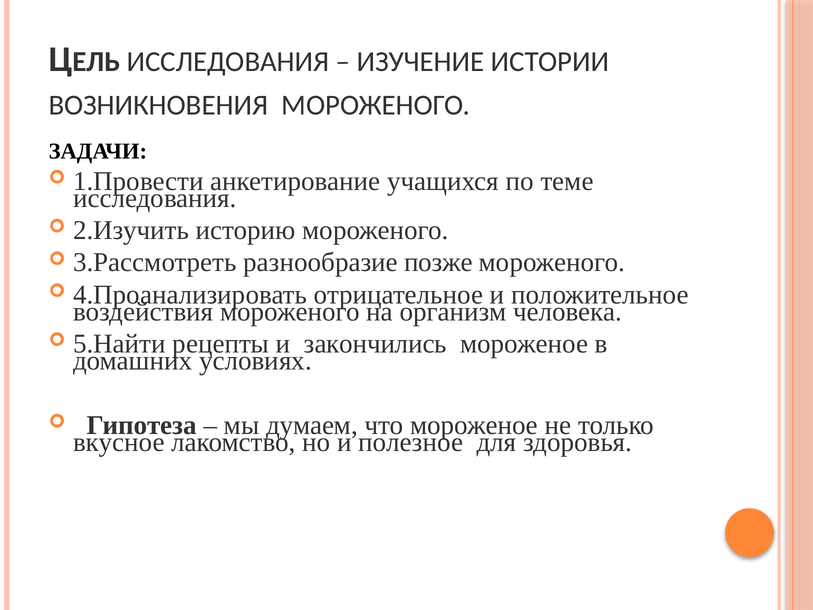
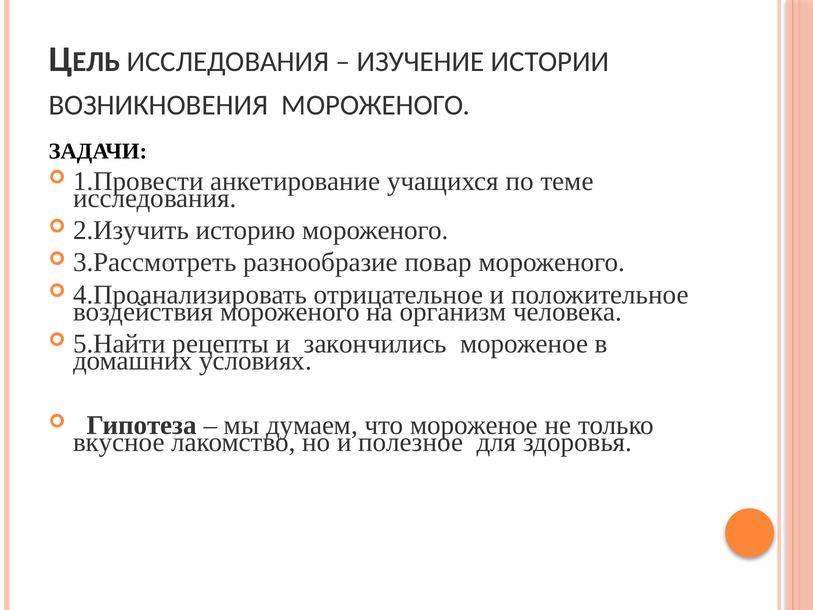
позже: позже -> повар (438, 262)
